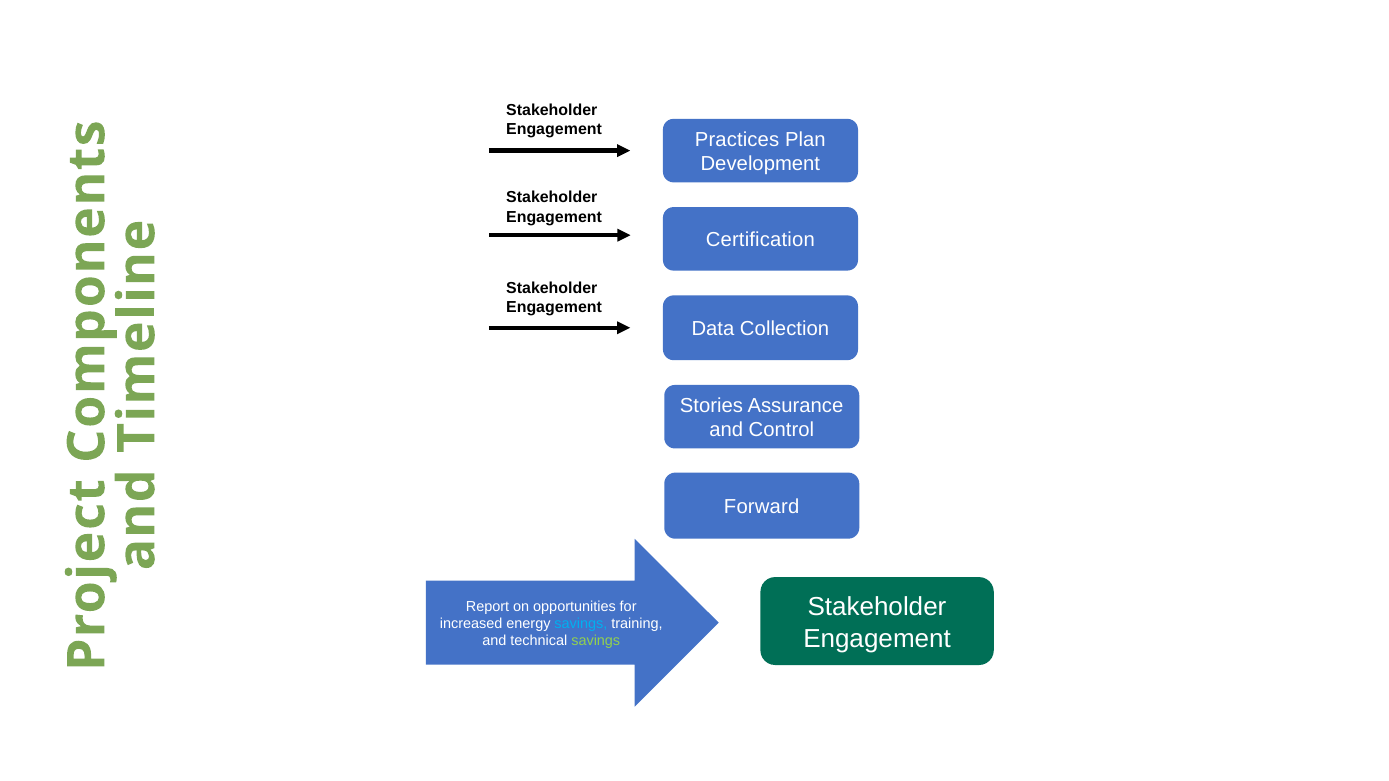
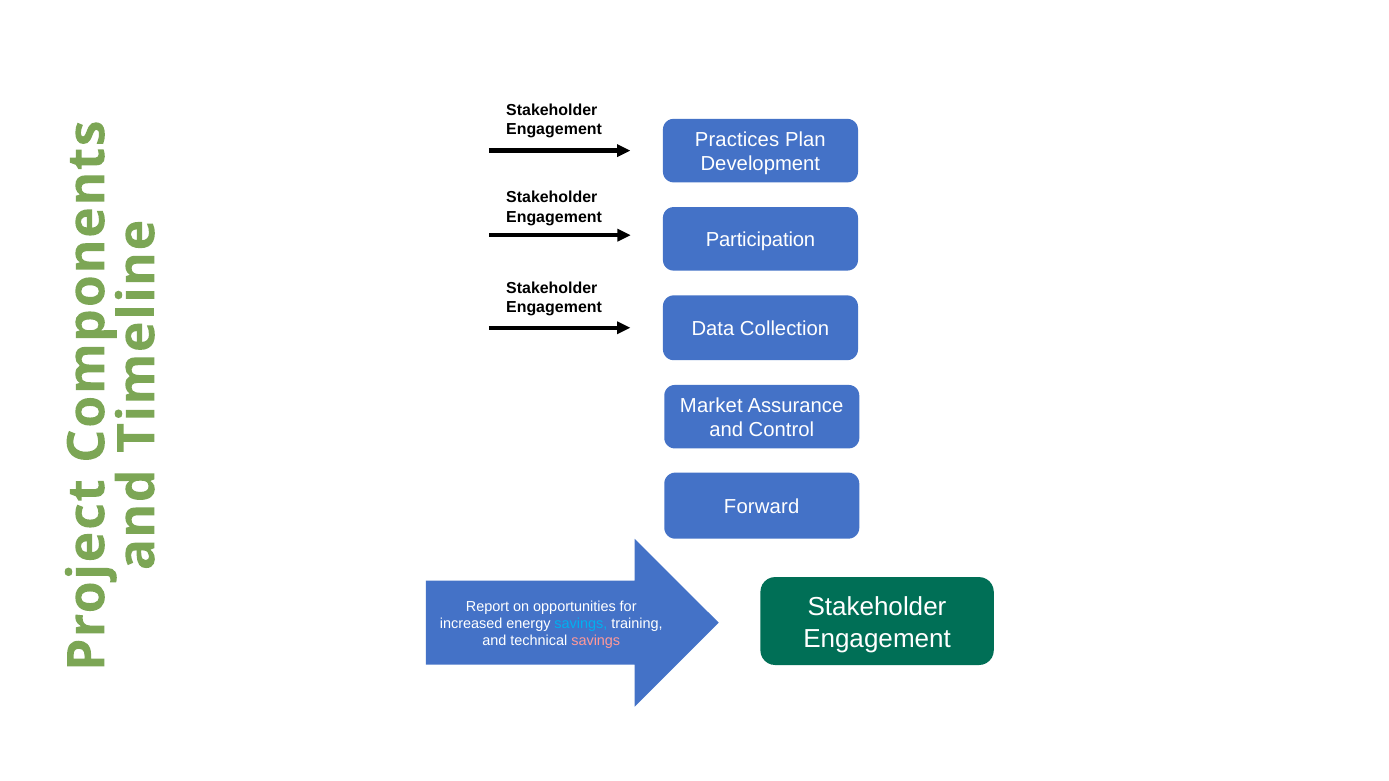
Certification: Certification -> Participation (761, 240)
Stories: Stories -> Market (711, 406)
savings colour: light green -> pink (596, 641)
